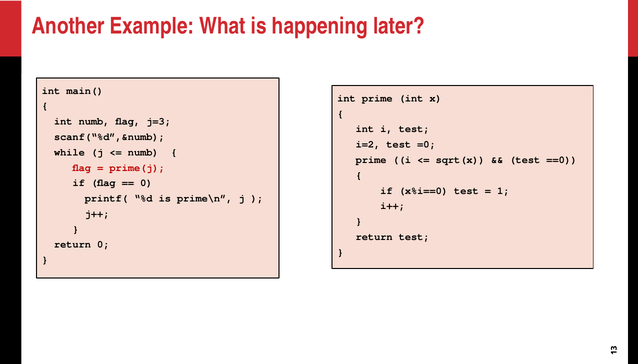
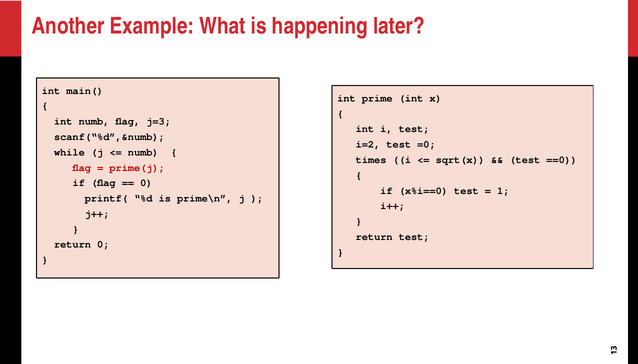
prime: prime -> times (371, 160)
